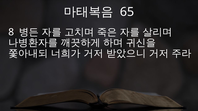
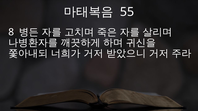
65: 65 -> 55 (127, 12)
